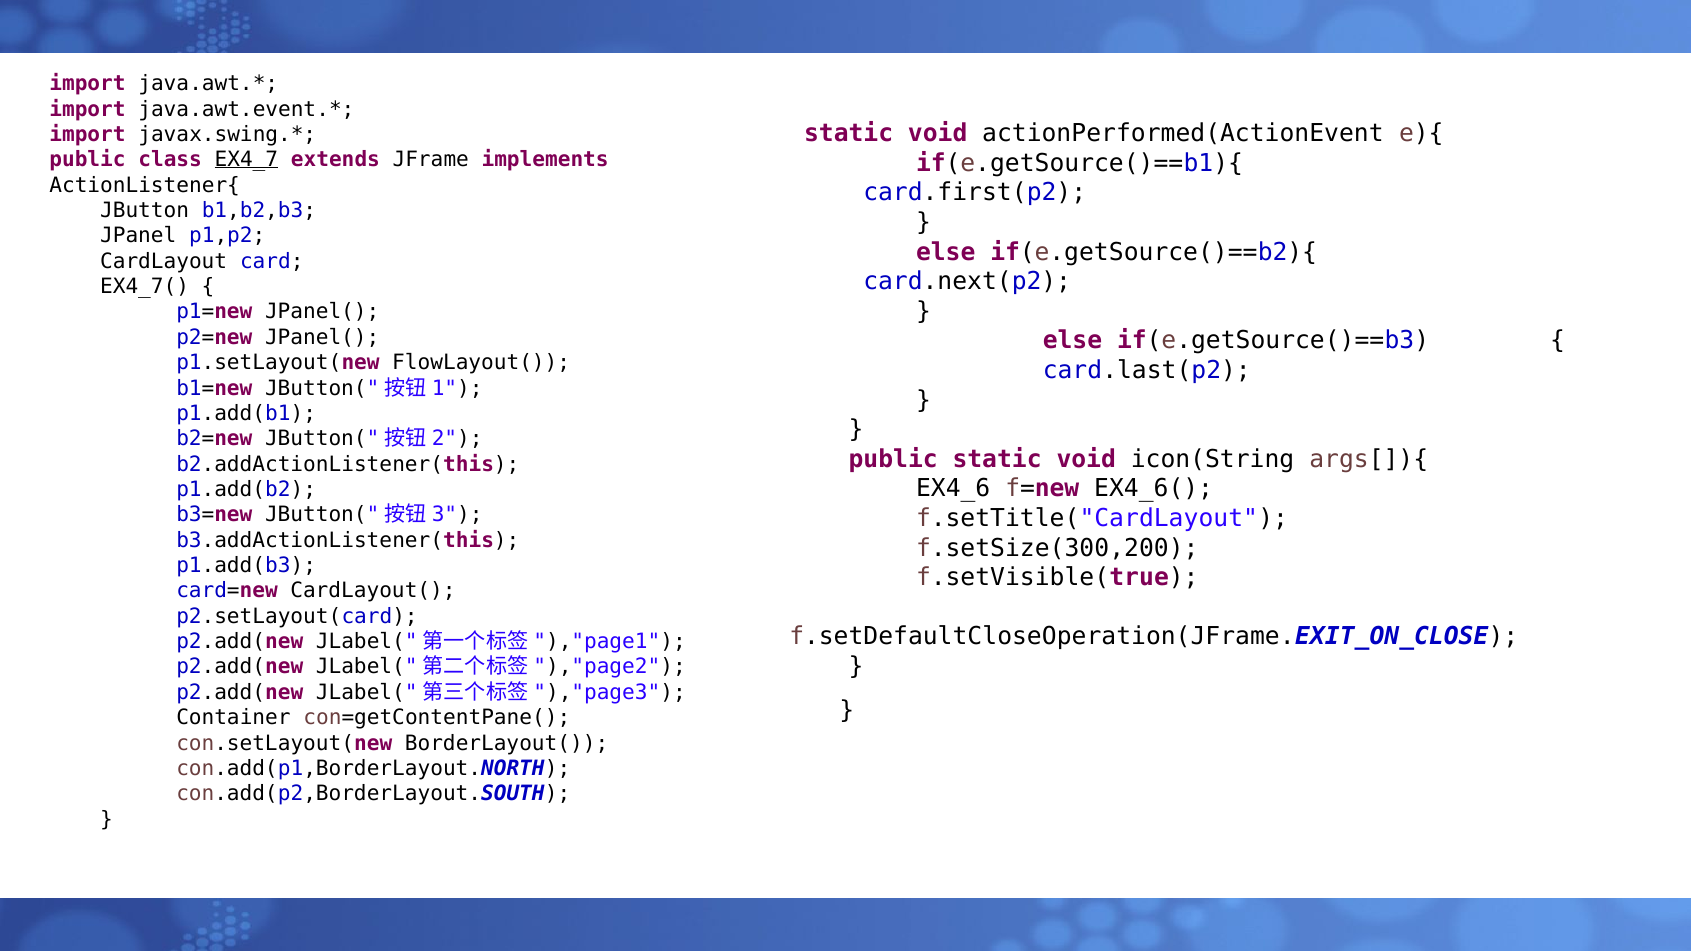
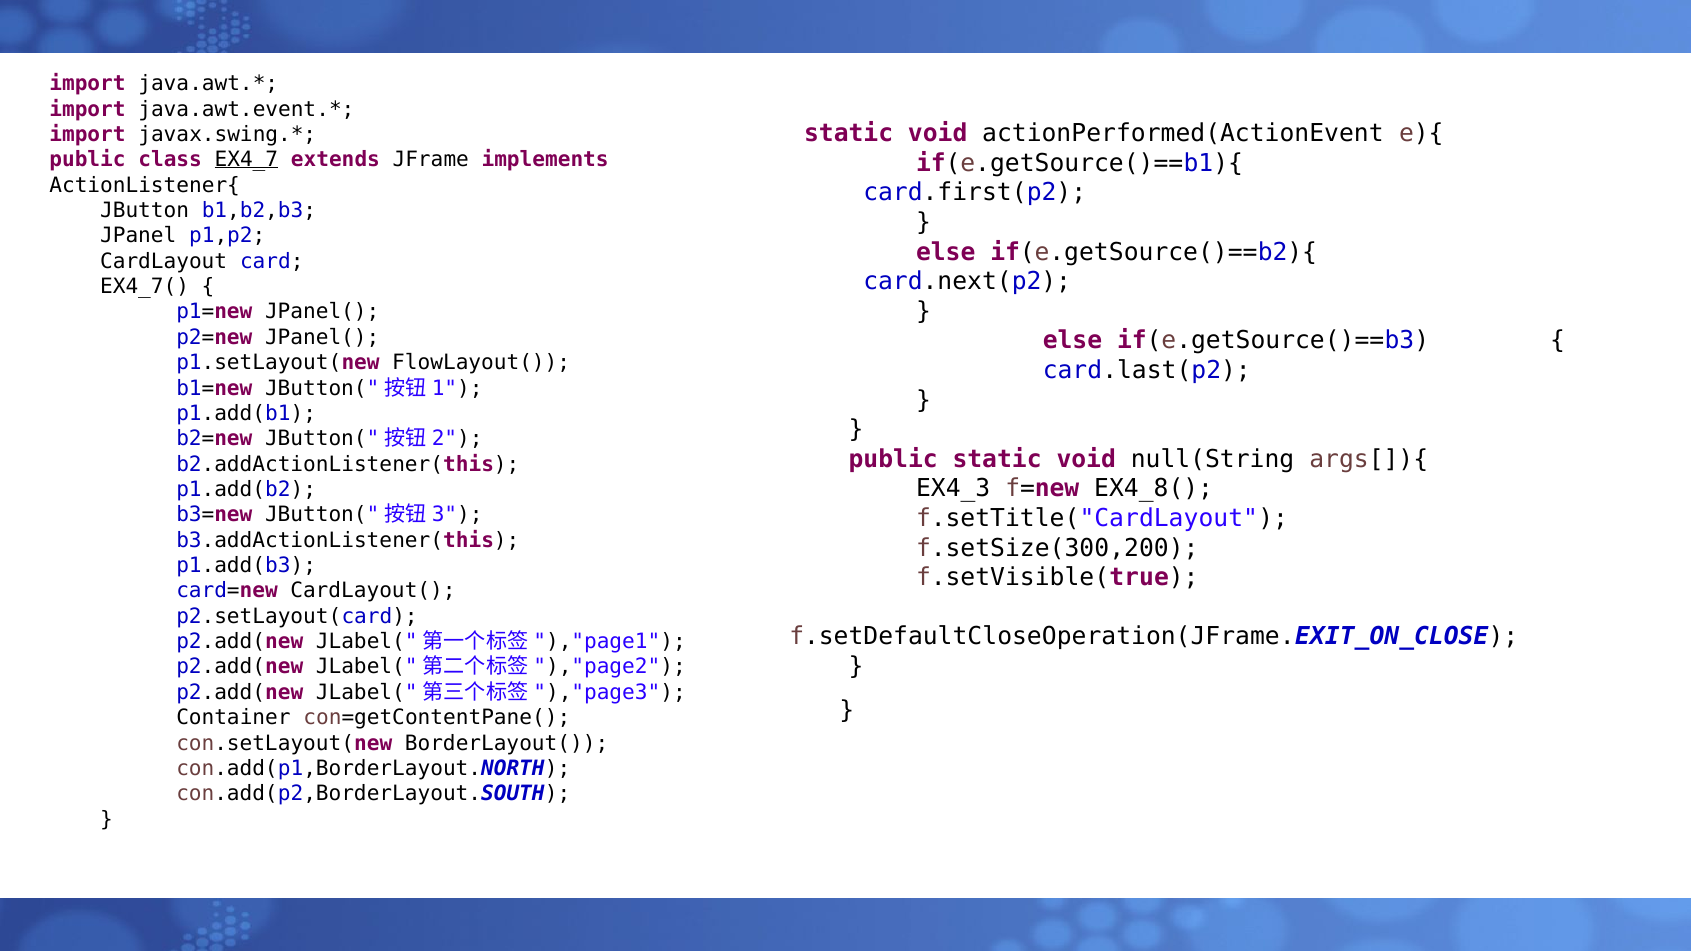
icon(String: icon(String -> null(String (1213, 459)
EX4_6: EX4_6 -> EX4_3 (953, 489)
EX4_6(: EX4_6( -> EX4_8( (1154, 489)
